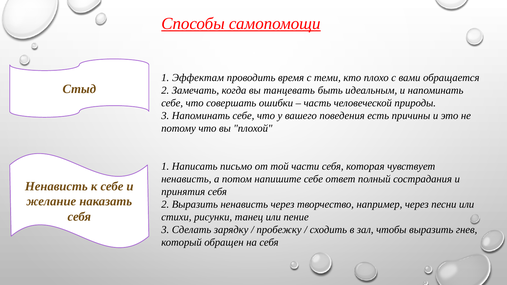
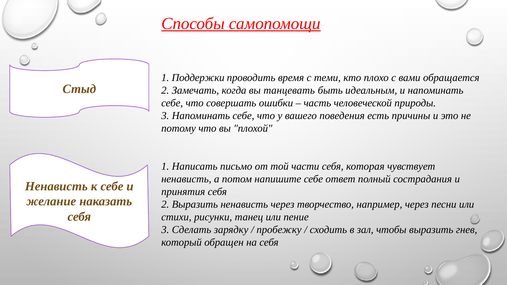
Эффектам: Эффектам -> Поддержки (198, 78)
